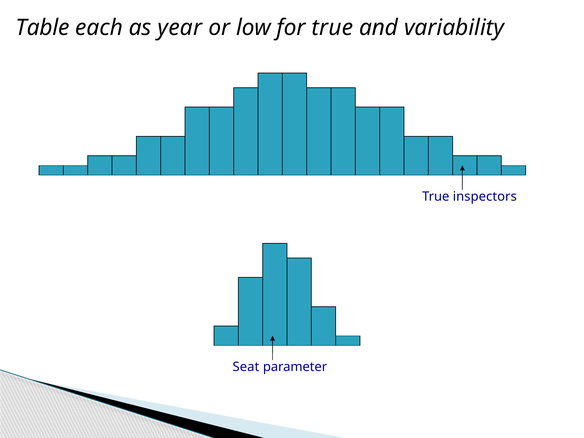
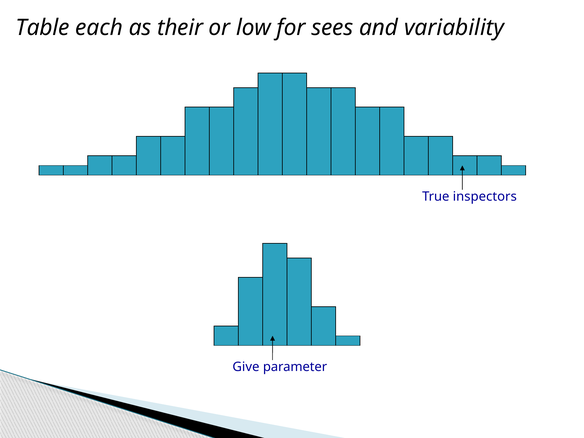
year: year -> their (180, 28)
for true: true -> sees (332, 28)
Seat: Seat -> Give (246, 367)
